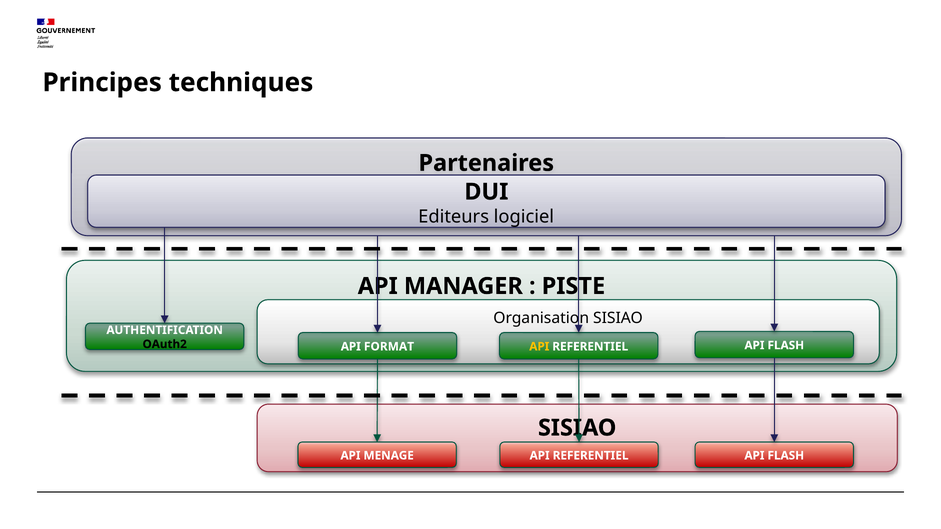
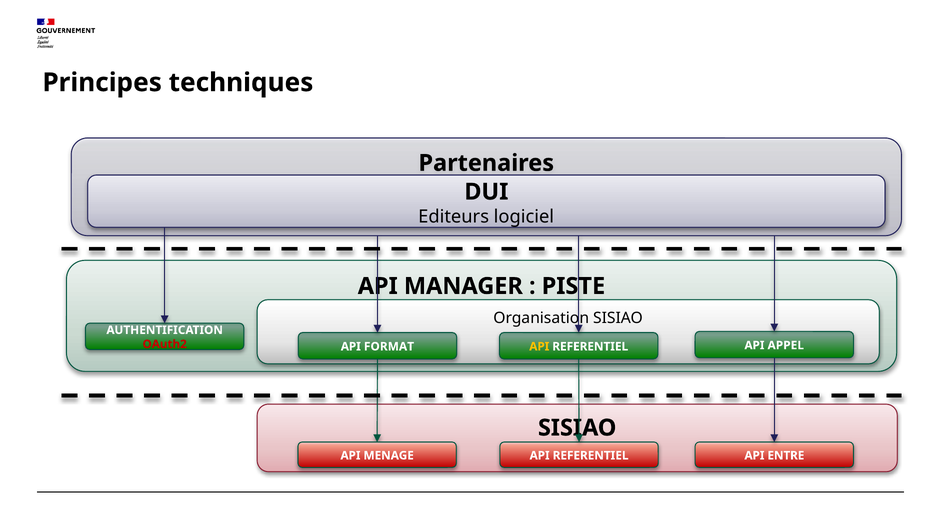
OAuth2 colour: black -> red (165, 344)
FLASH: FLASH -> APPEL (786, 346)
FLASH: FLASH -> ENTRE (786, 456)
